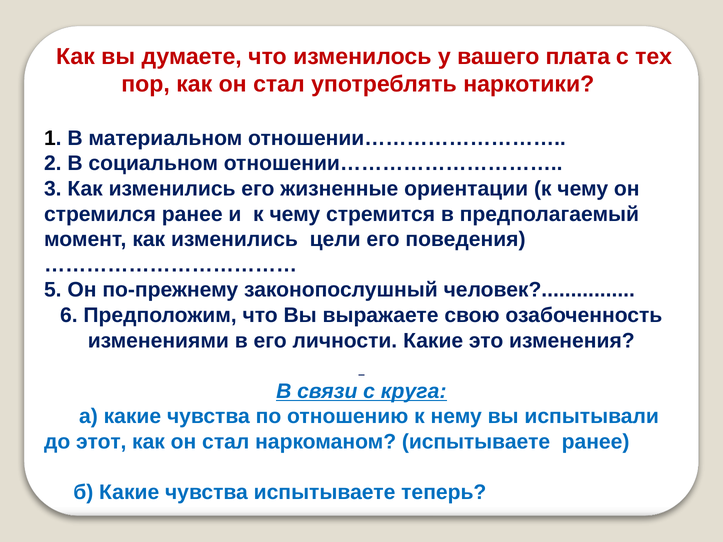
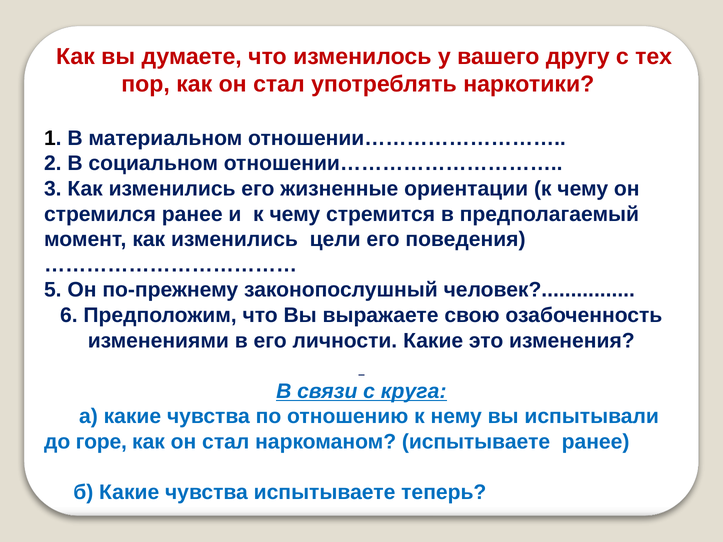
плата: плата -> другу (578, 57)
этот: этот -> горе (101, 442)
